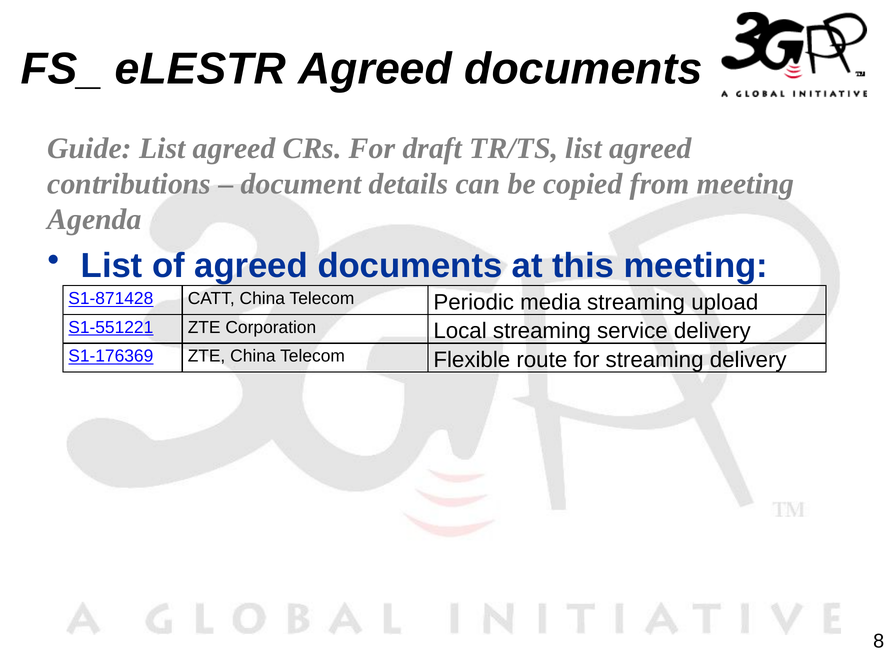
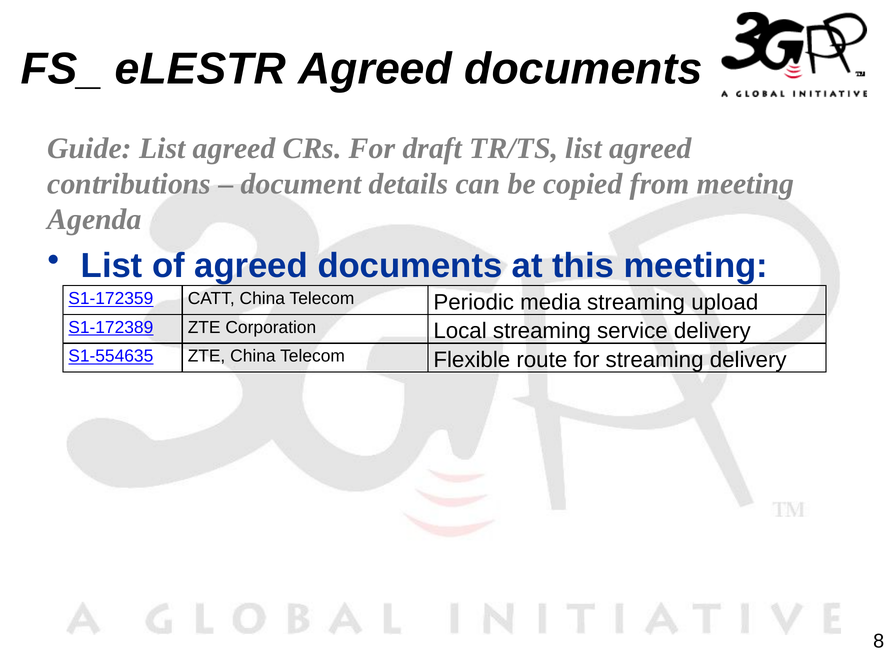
S1-871428: S1-871428 -> S1-172359 (111, 299)
S1-551221: S1-551221 -> S1-172389 (111, 327)
S1-176369: S1-176369 -> S1-554635 (111, 356)
